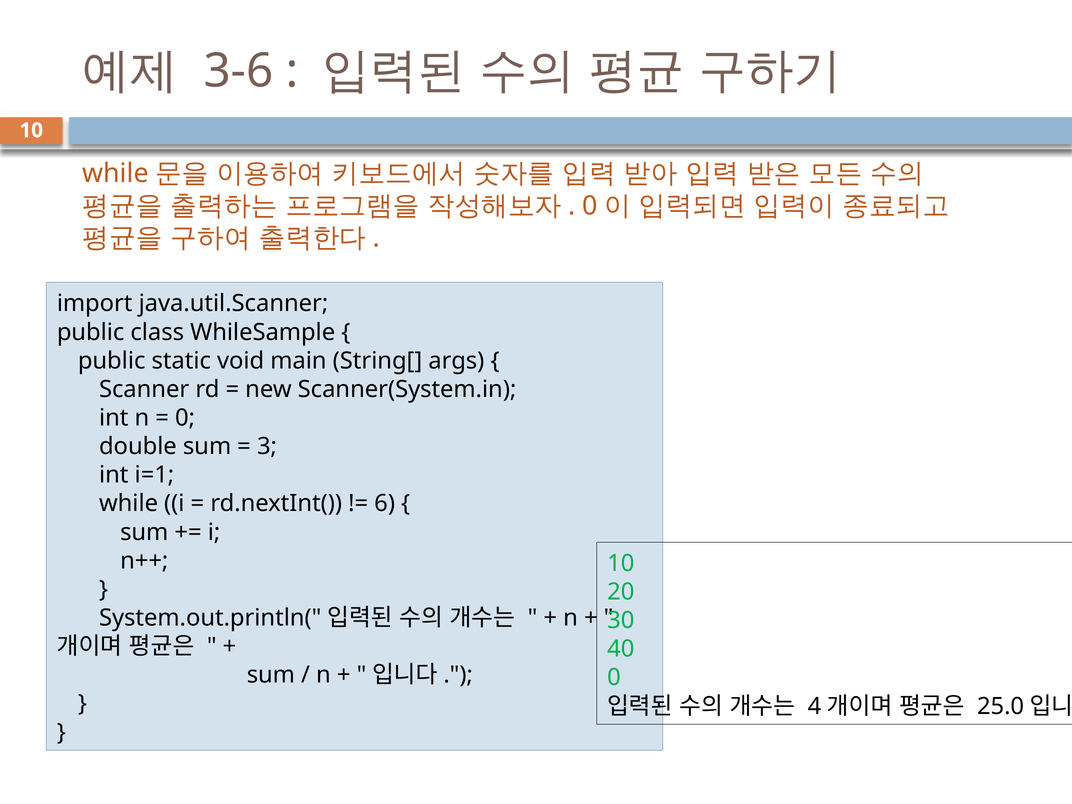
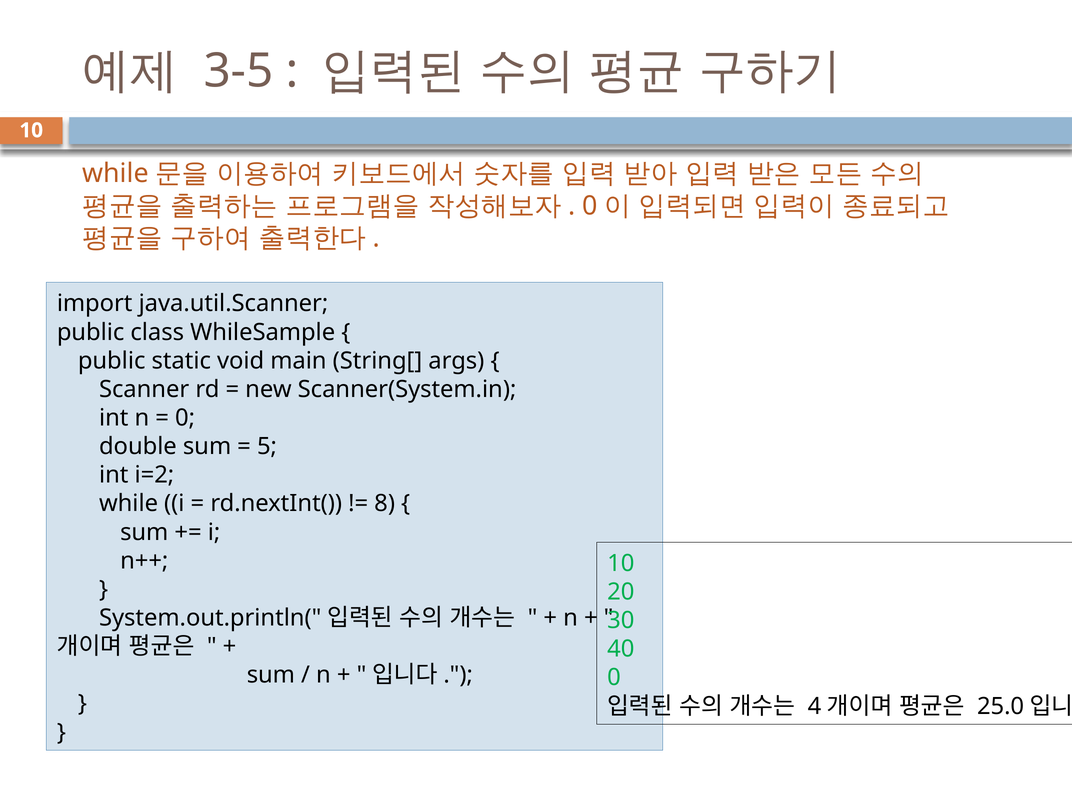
3-6: 3-6 -> 3-5 (238, 71)
3: 3 -> 5 (267, 446)
i=1: i=1 -> i=2 (154, 475)
6: 6 -> 8 (385, 504)
